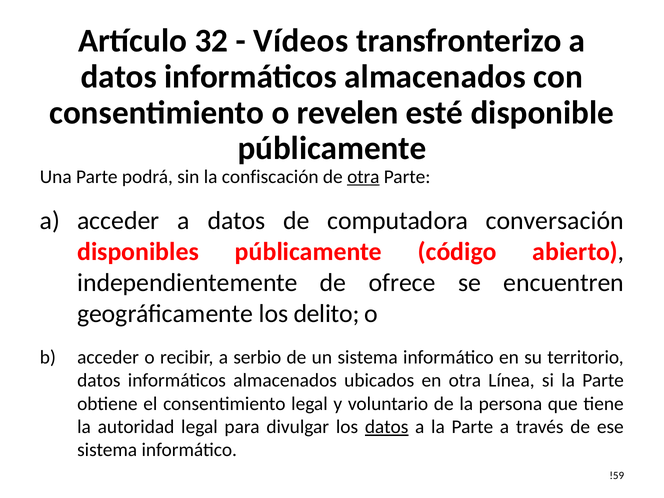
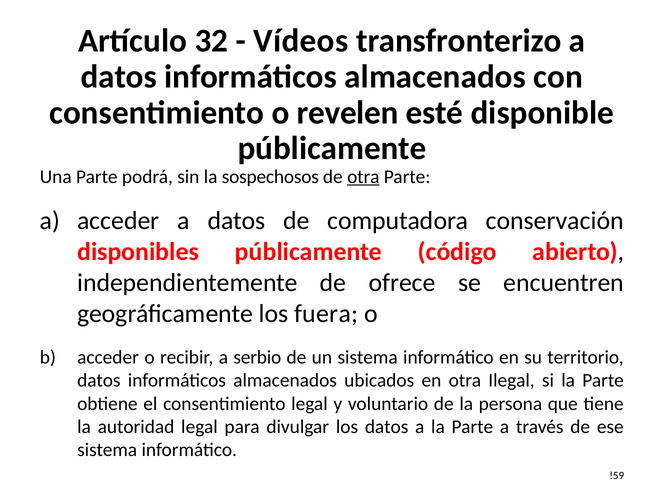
confiscación: confiscación -> sospechosos (270, 177)
conversación: conversación -> conservación (555, 221)
delito: delito -> fuera (326, 314)
Línea: Línea -> Ilegal (511, 380)
datos underline: present -> none (387, 427)
